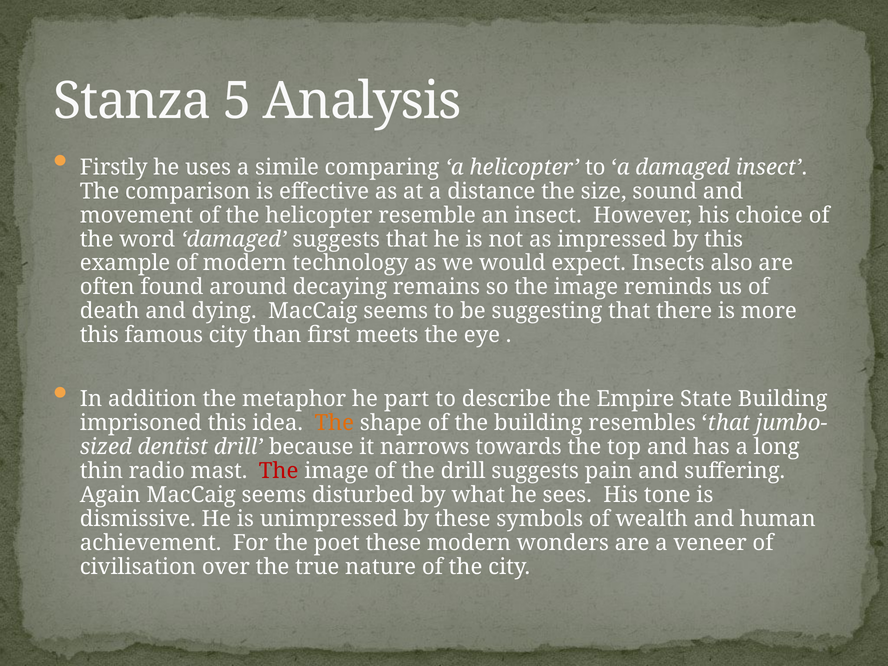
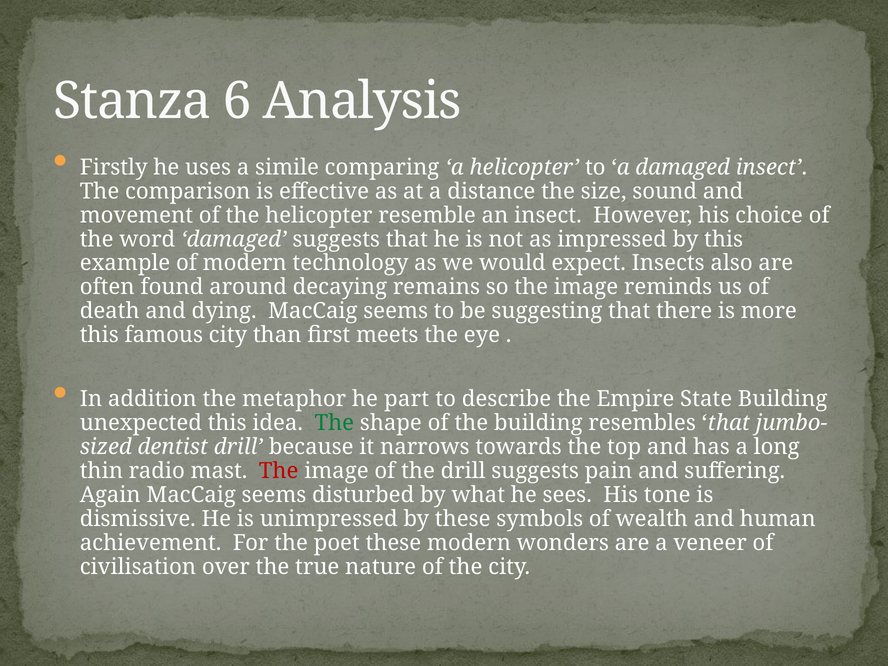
5: 5 -> 6 (237, 101)
imprisoned: imprisoned -> unexpected (141, 423)
The colour: orange -> green (334, 423)
